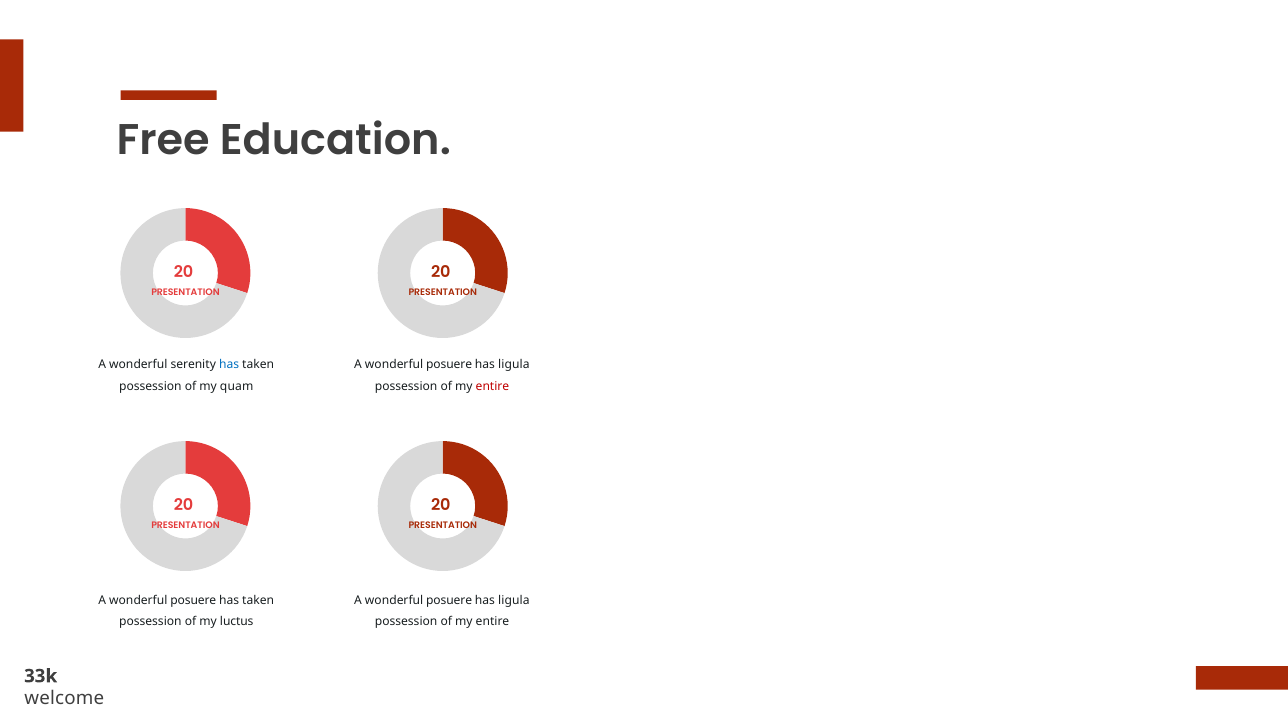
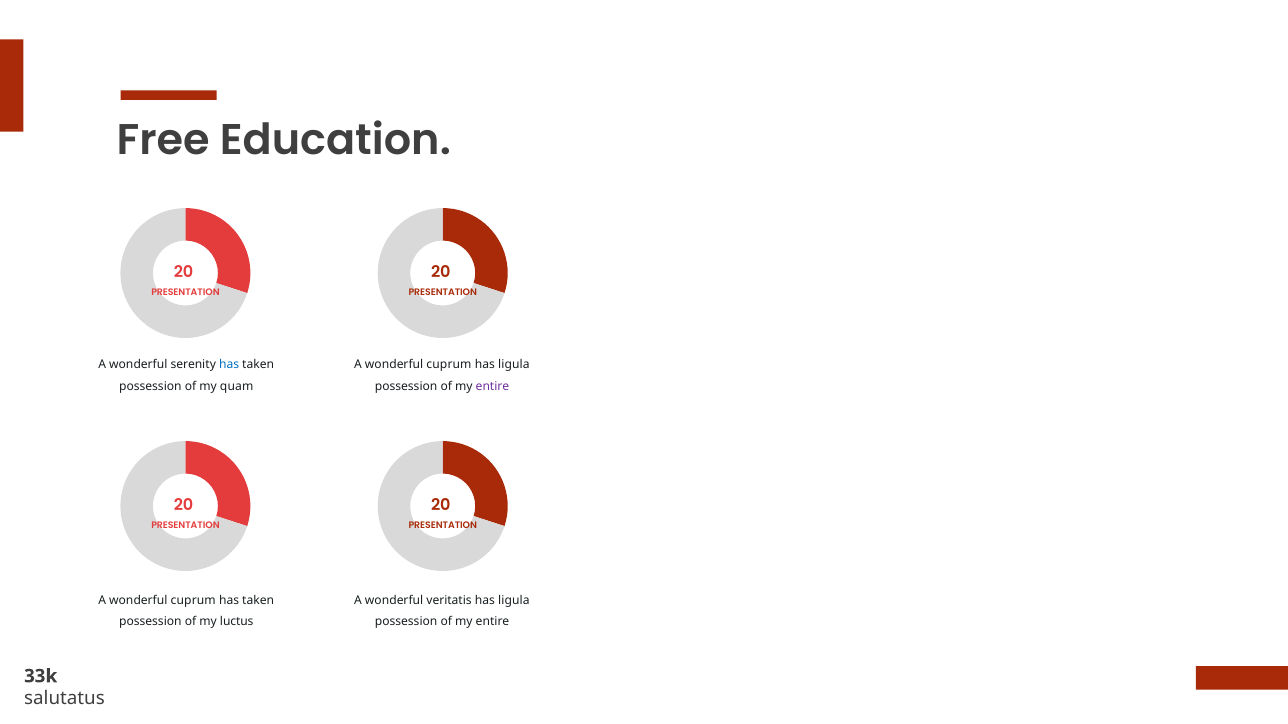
posuere: posuere -> cuprum (449, 365)
entire colour: red -> purple (492, 386)
posuere: posuere -> cuprum (193, 601)
posuere: posuere -> veritatis (449, 601)
welcome: welcome -> salutatus (64, 699)
